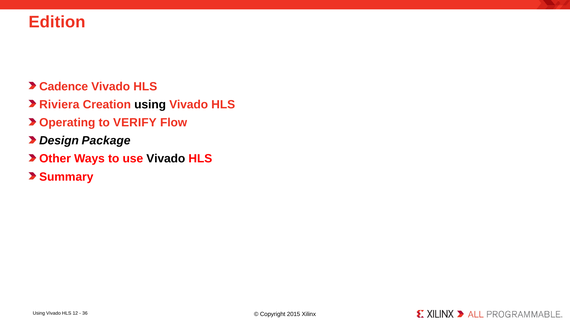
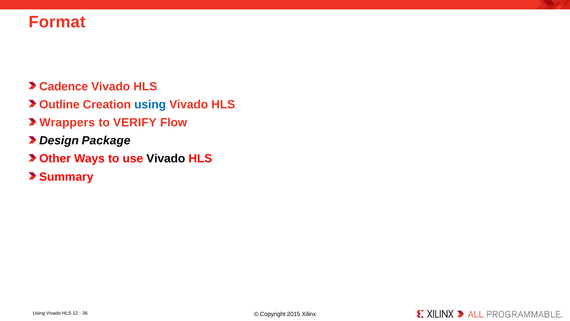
Edition: Edition -> Format (57, 22)
Riviera: Riviera -> Outline (59, 104)
using colour: black -> blue (150, 104)
Operating: Operating -> Wrappers (67, 122)
